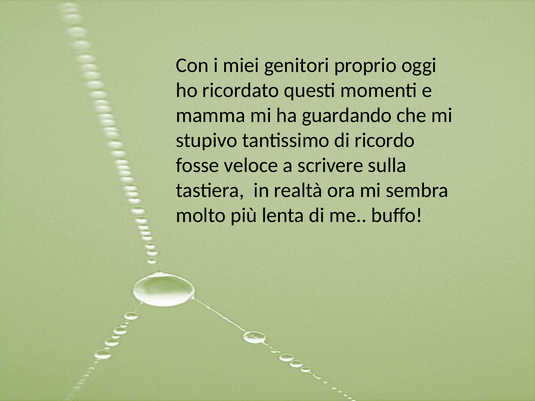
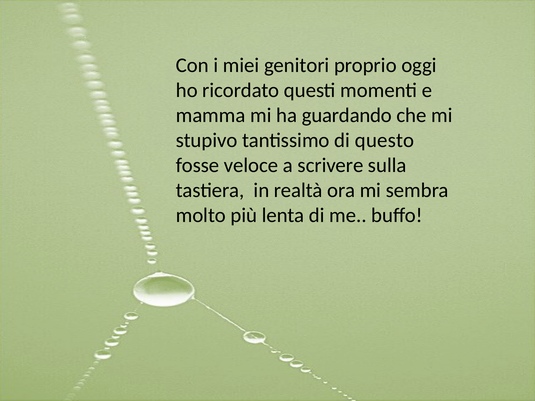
ricordo: ricordo -> questo (385, 140)
